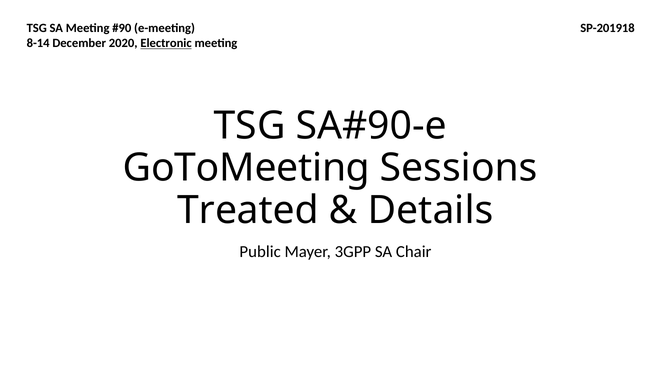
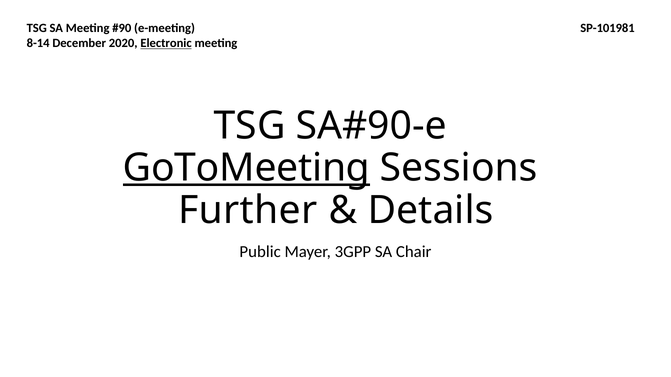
SP-201918: SP-201918 -> SP-101981 (607, 28)
GoToMeeting underline: none -> present (246, 168)
Treated: Treated -> Further (248, 211)
